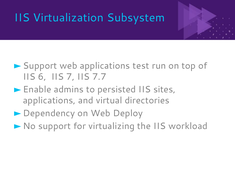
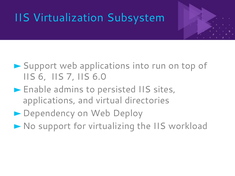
test: test -> into (141, 66)
7.7: 7.7 -> 6.0 (99, 77)
